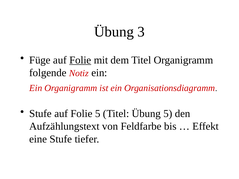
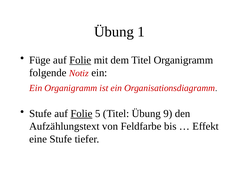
3: 3 -> 1 (141, 32)
Folie underline: none -> present (81, 114)
Übung 5: 5 -> 9 (168, 114)
